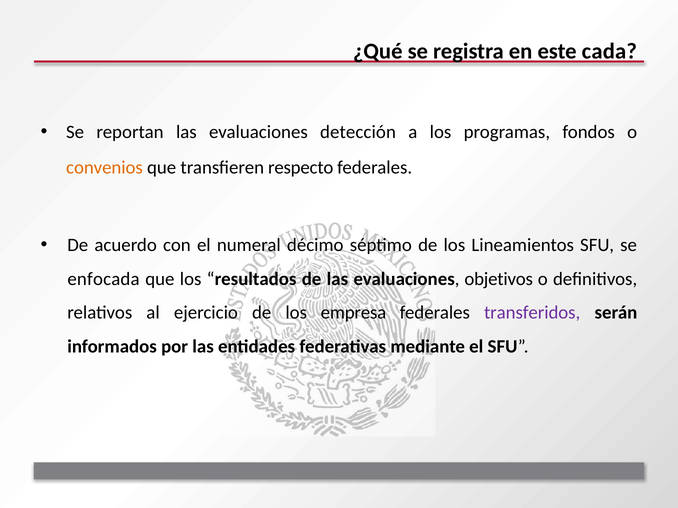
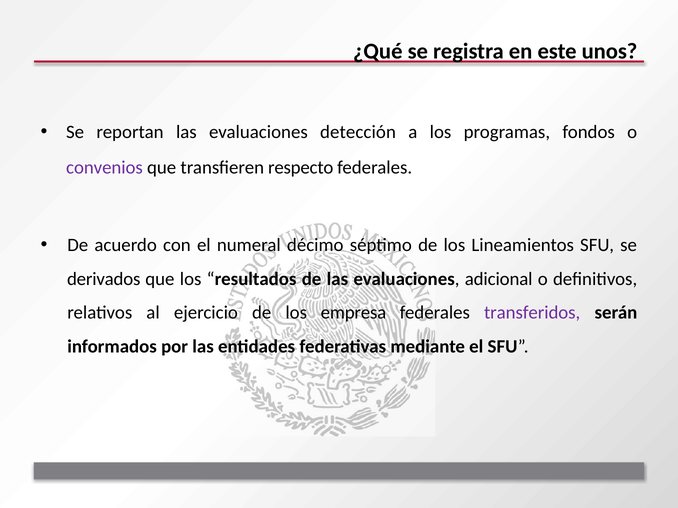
cada: cada -> unos (609, 51)
convenios colour: orange -> purple (104, 168)
enfocada: enfocada -> derivados (104, 279)
objetivos: objetivos -> adicional (499, 279)
